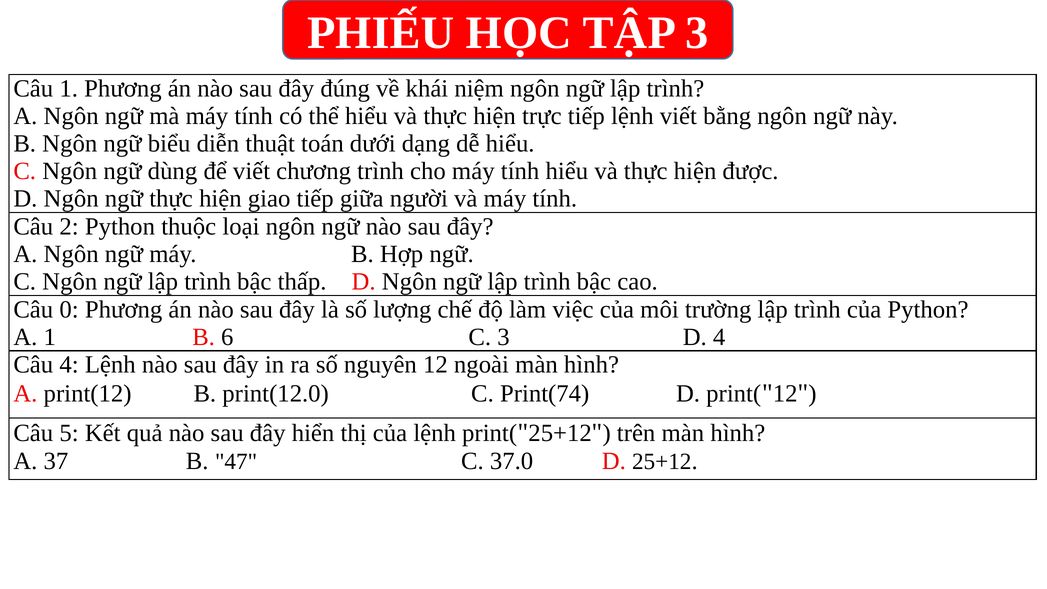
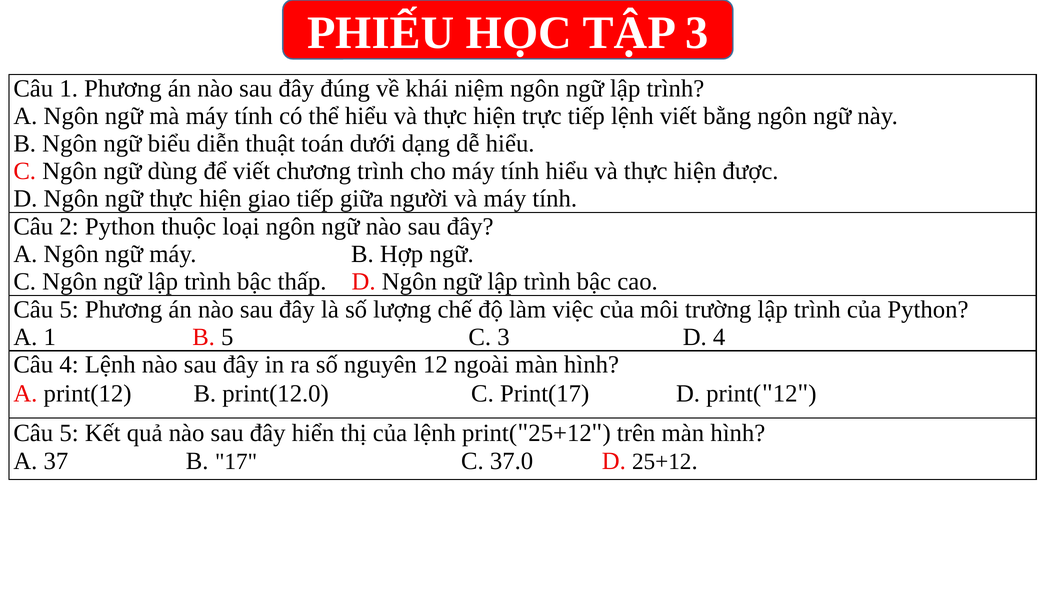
0: 0 -> 5 (69, 310)
B 6: 6 -> 5 (227, 337)
Print(74: Print(74 -> Print(17 (545, 393)
47: 47 -> 17 (236, 461)
